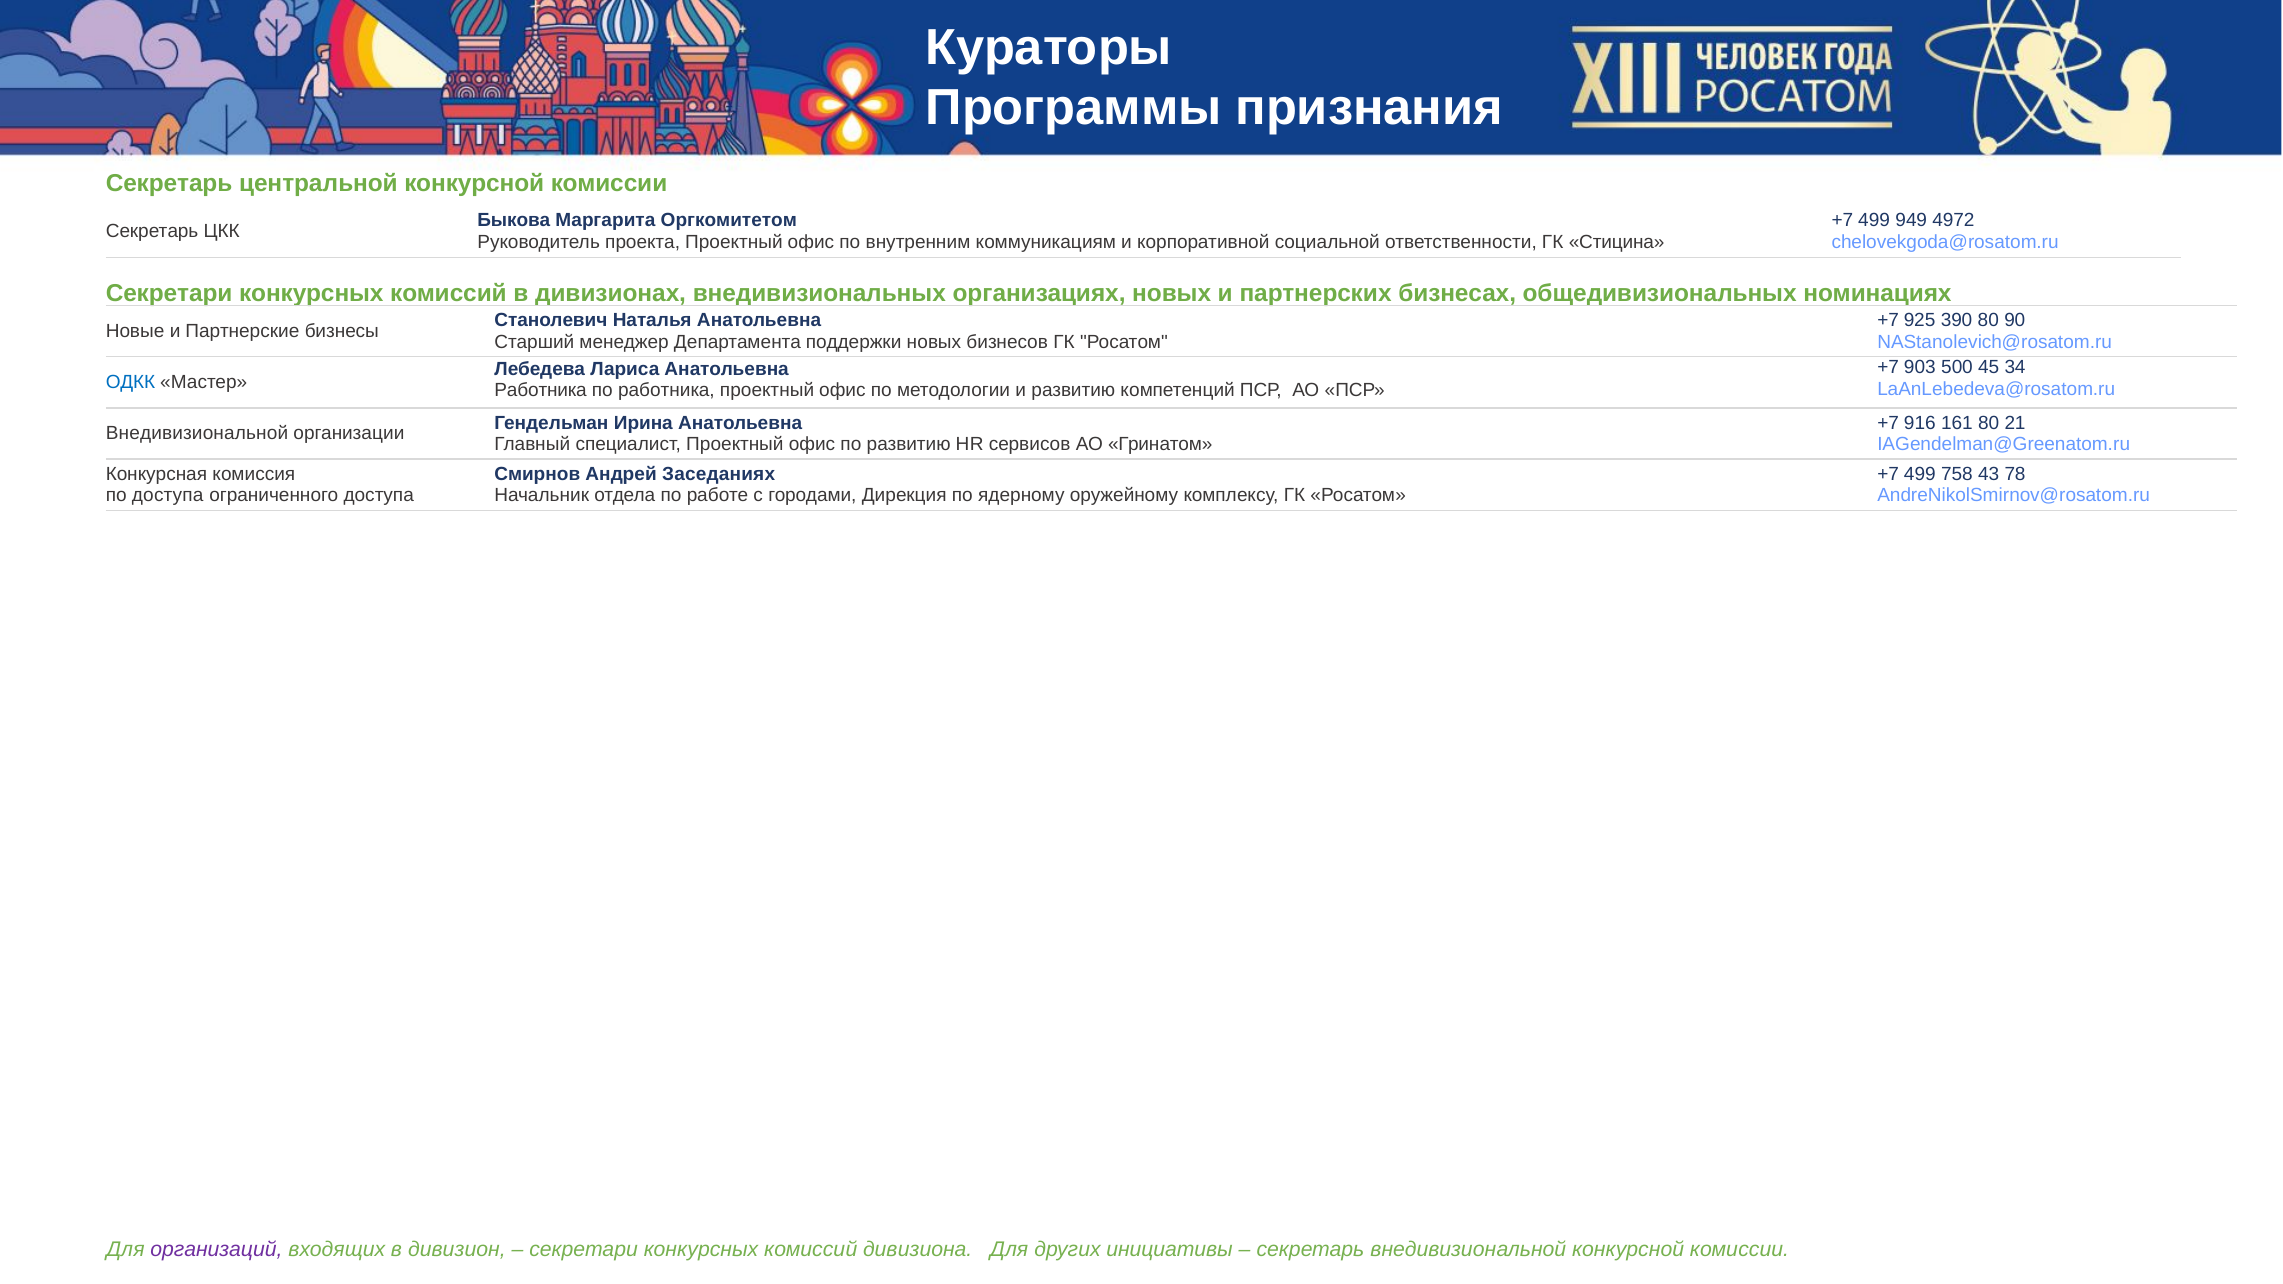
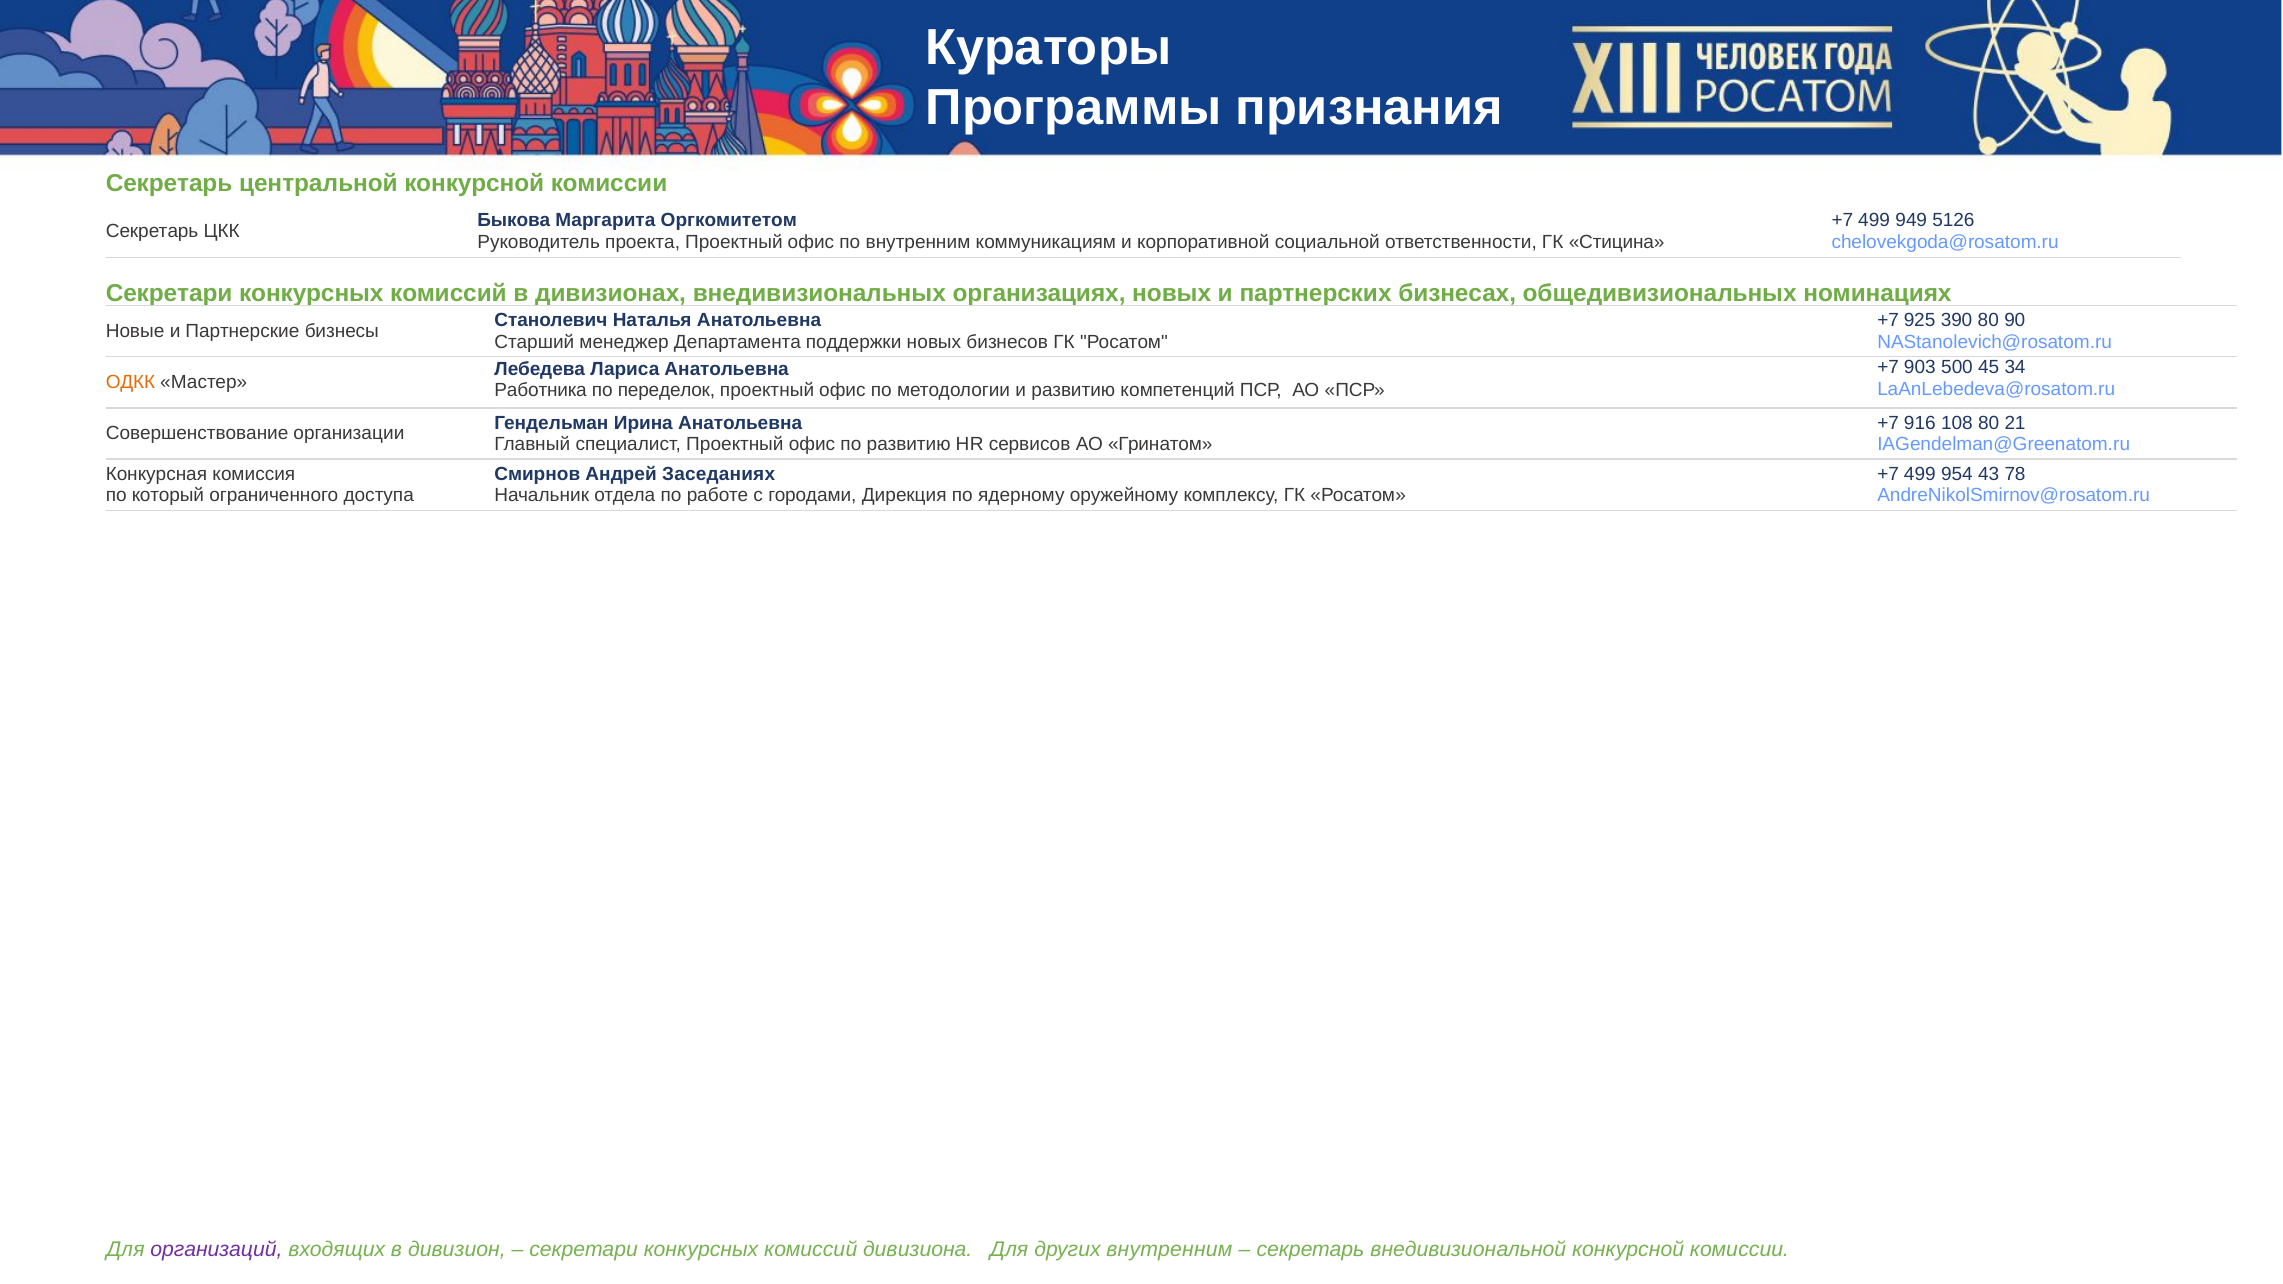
4972: 4972 -> 5126 (1953, 220)
ОДКК colour: blue -> orange (131, 382)
по работника: работника -> переделок (666, 390)
161: 161 -> 108 (1957, 423)
Внедивизиональной: Внедивизиональной -> Совершенствование (197, 434)
758: 758 -> 954 (1957, 474)
по доступа: доступа -> который (168, 496)
других инициативы: инициативы -> внутренним (1169, 1250)
